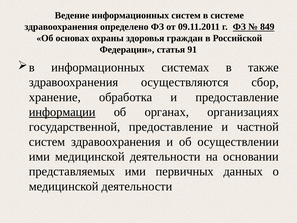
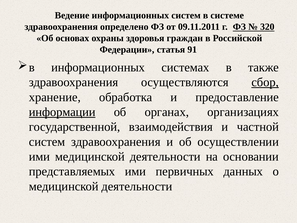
849: 849 -> 320 (267, 27)
сбор underline: none -> present (265, 82)
государственной предоставление: предоставление -> взаимодействия (171, 127)
